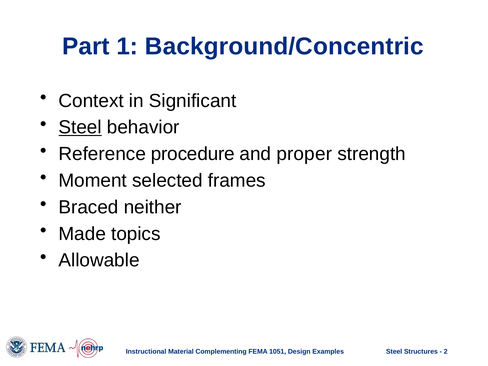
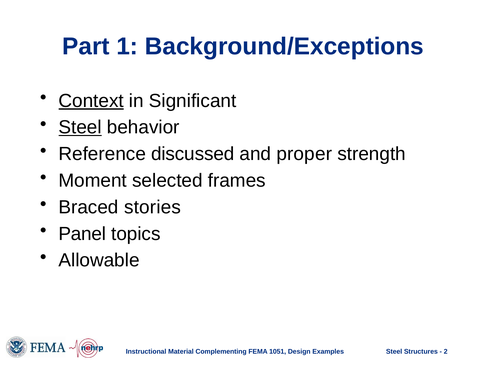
Background/Concentric: Background/Concentric -> Background/Exceptions (284, 47)
Context underline: none -> present (91, 101)
procedure: procedure -> discussed (193, 154)
neither: neither -> stories (153, 207)
Made: Made -> Panel (82, 234)
